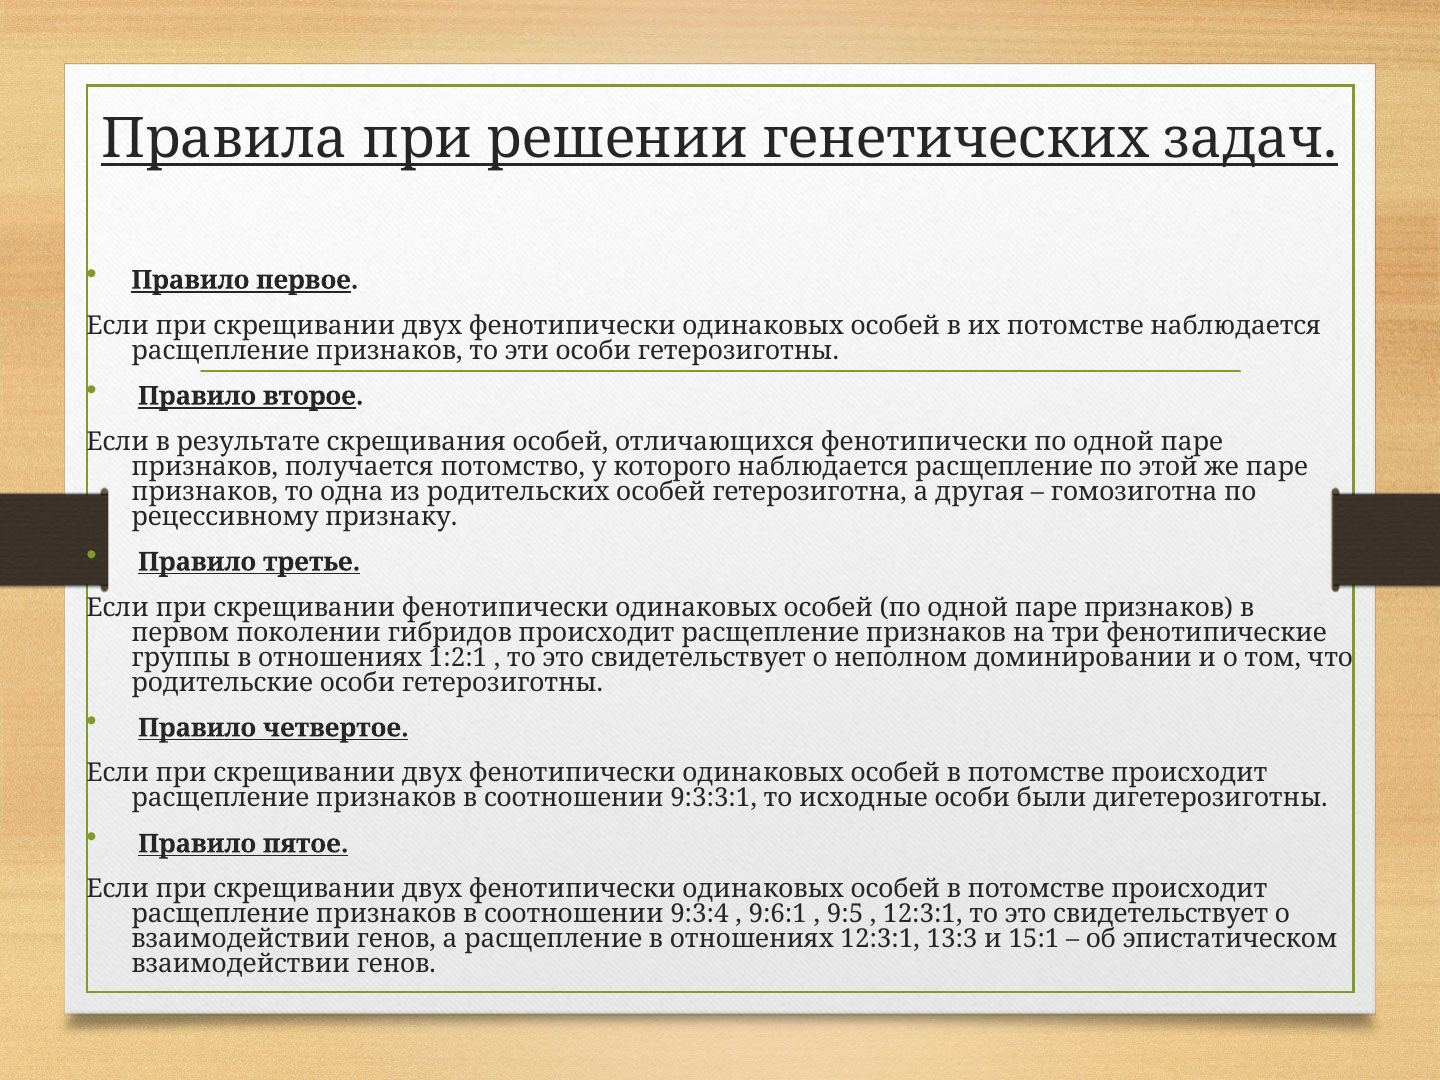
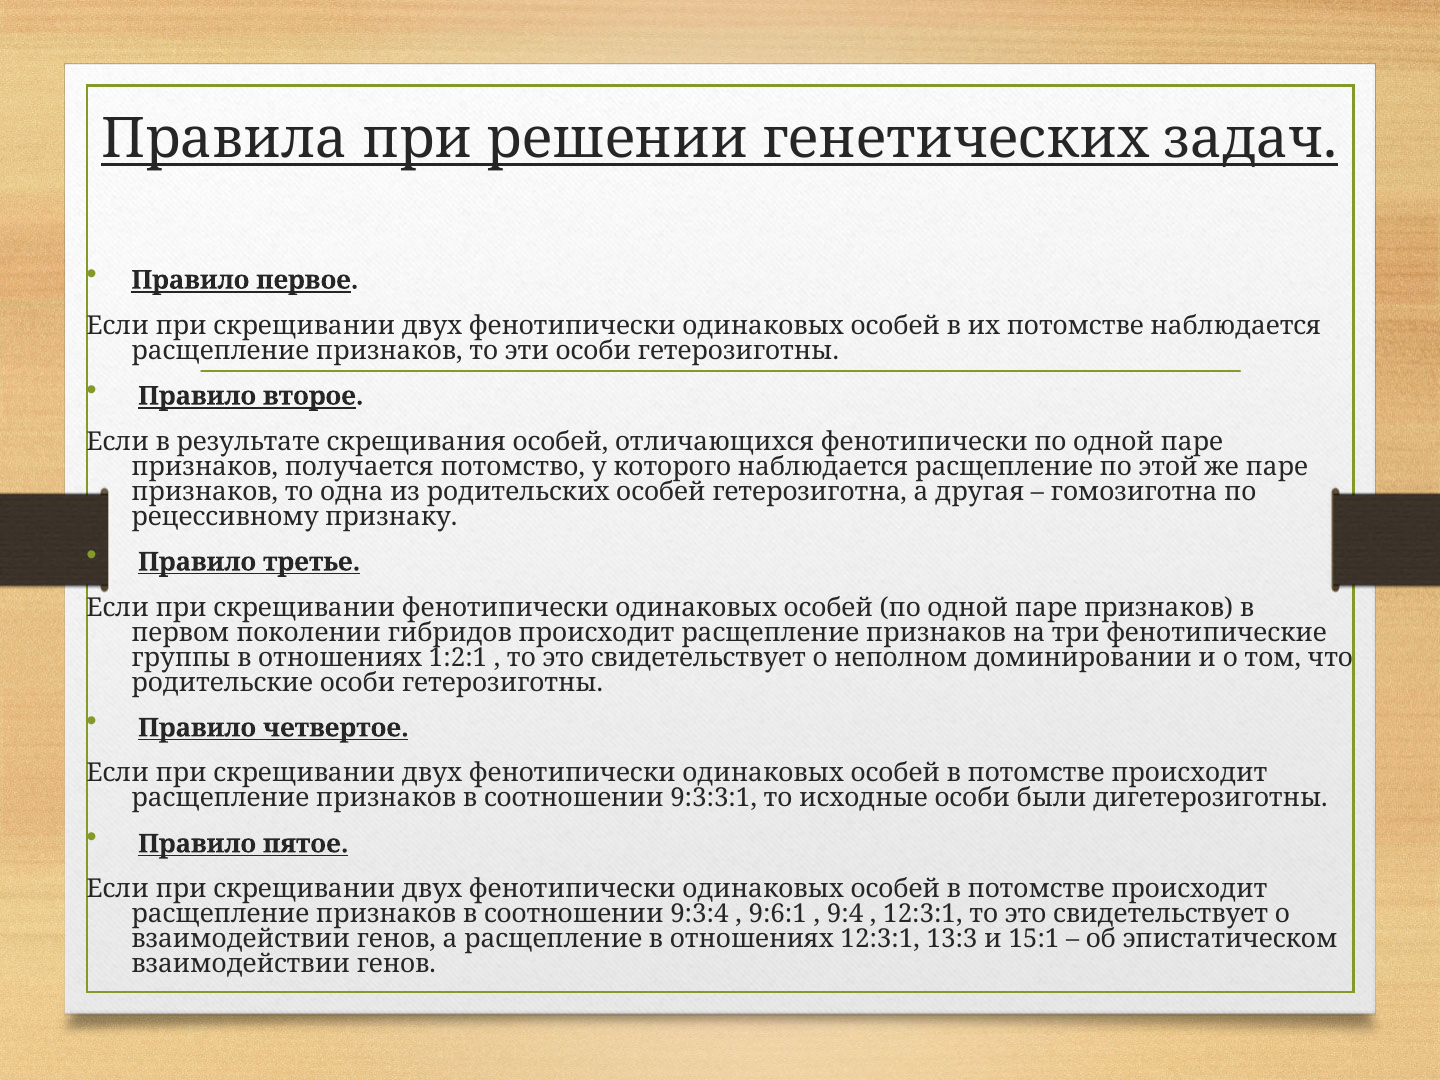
9:5: 9:5 -> 9:4 (845, 914)
